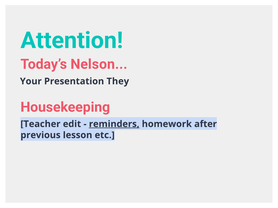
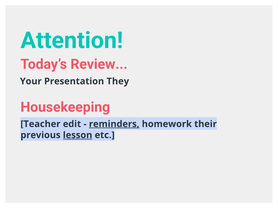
Nelson: Nelson -> Review (99, 64)
after: after -> their (206, 124)
lesson underline: none -> present (78, 135)
